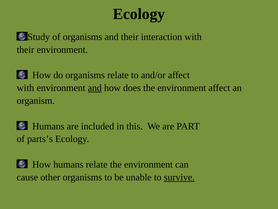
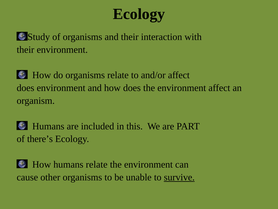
with: with -> does (25, 88)
and underline: present -> none (95, 88)
parts’s: parts’s -> there’s (40, 139)
